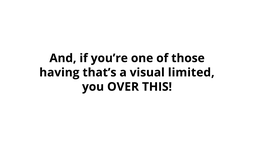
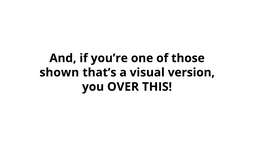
having: having -> shown (59, 72)
limited: limited -> version (191, 72)
